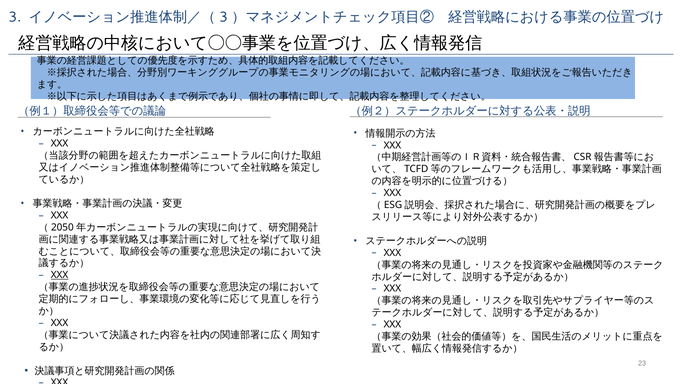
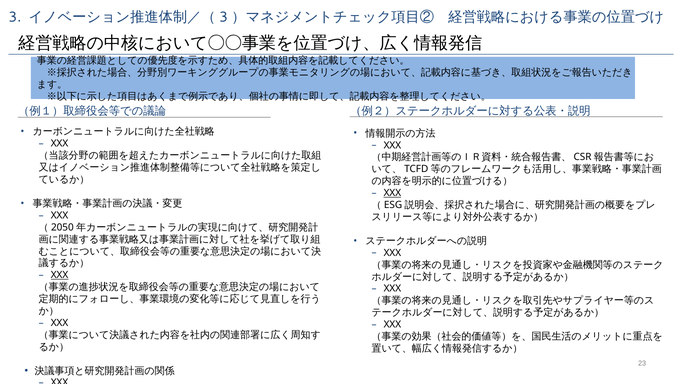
XXX underline: none -> present (392, 193)
